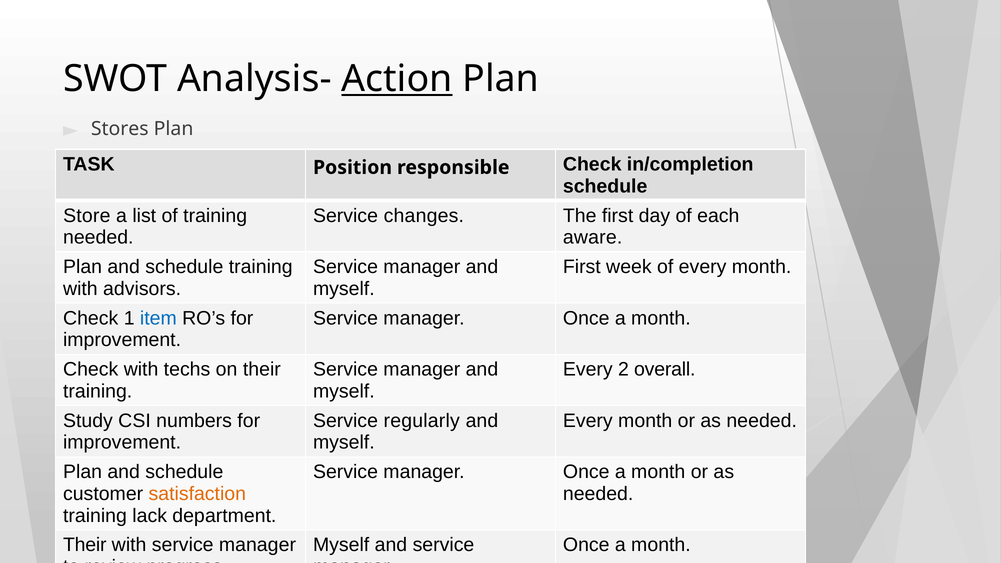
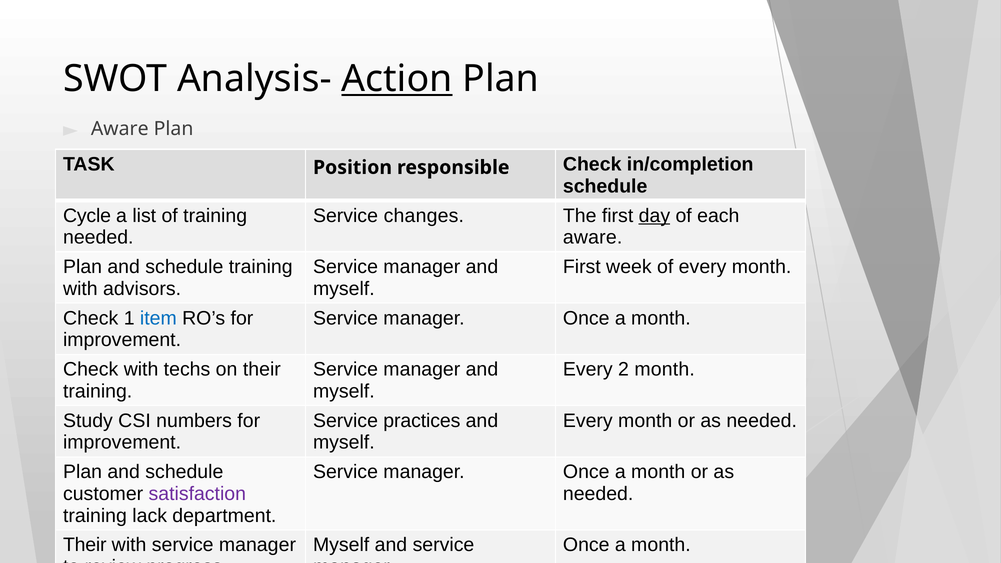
Stores: Stores -> Aware (120, 129)
Store: Store -> Cycle (87, 216)
day underline: none -> present (654, 216)
2 overall: overall -> month (665, 369)
regularly: regularly -> practices (422, 421)
satisfaction colour: orange -> purple (197, 494)
